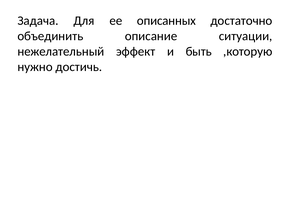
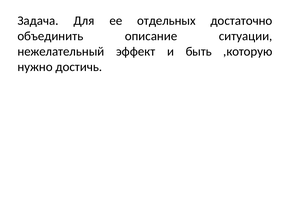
описанных: описанных -> отдельных (166, 21)
